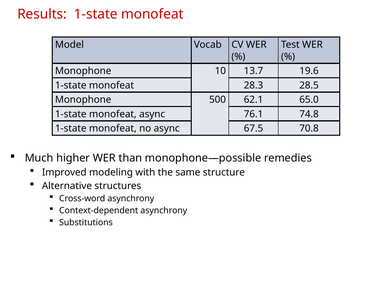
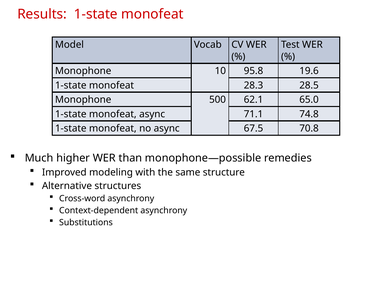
13.7: 13.7 -> 95.8 (253, 71)
76.1: 76.1 -> 71.1 (253, 114)
